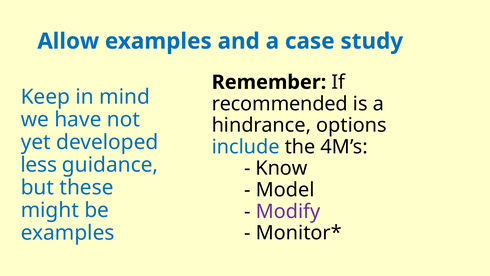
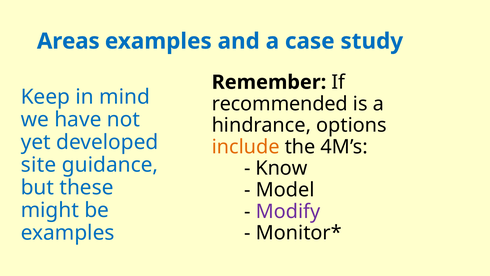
Allow: Allow -> Areas (68, 41)
include colour: blue -> orange (246, 147)
less: less -> site (39, 165)
